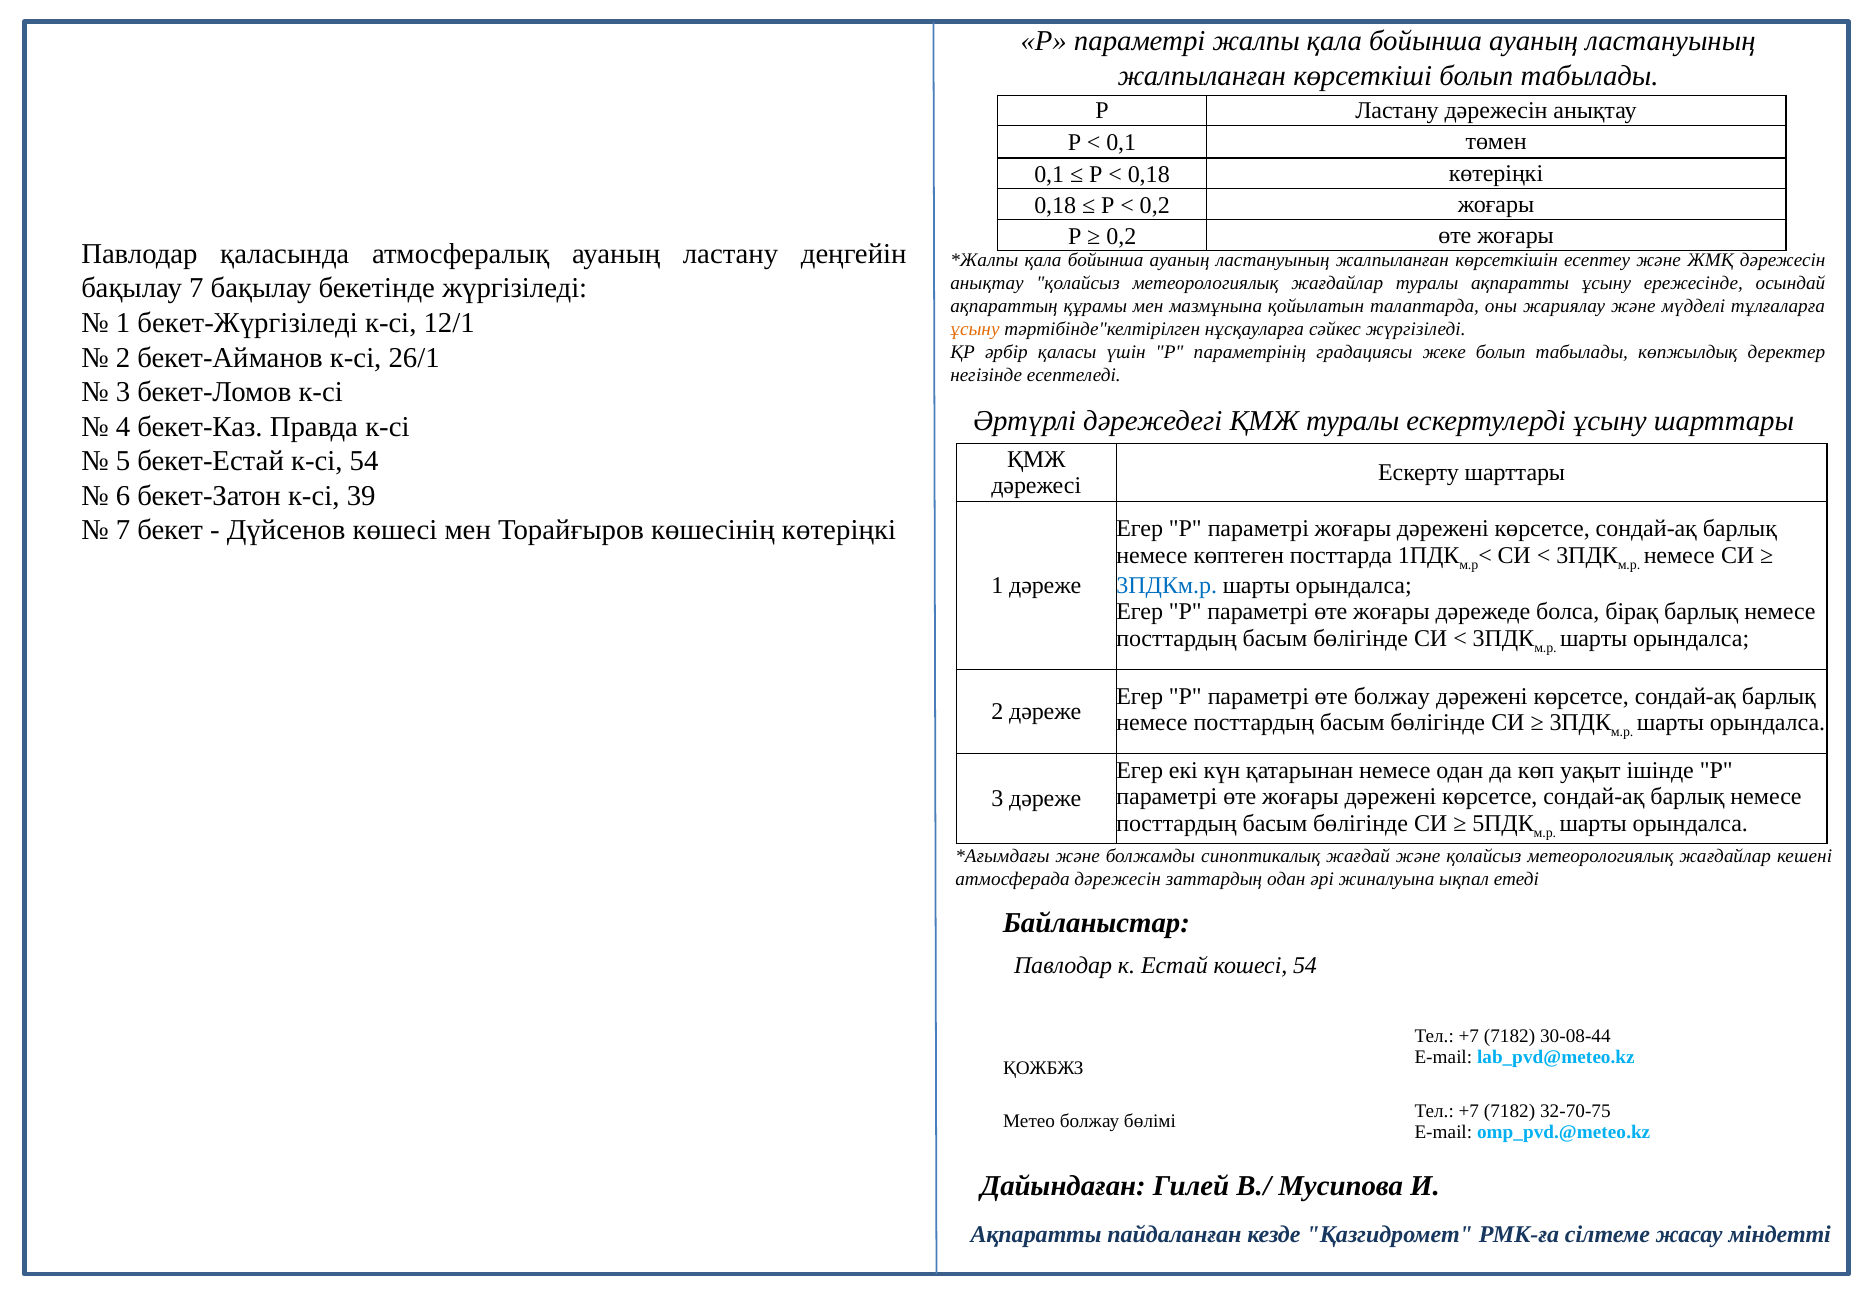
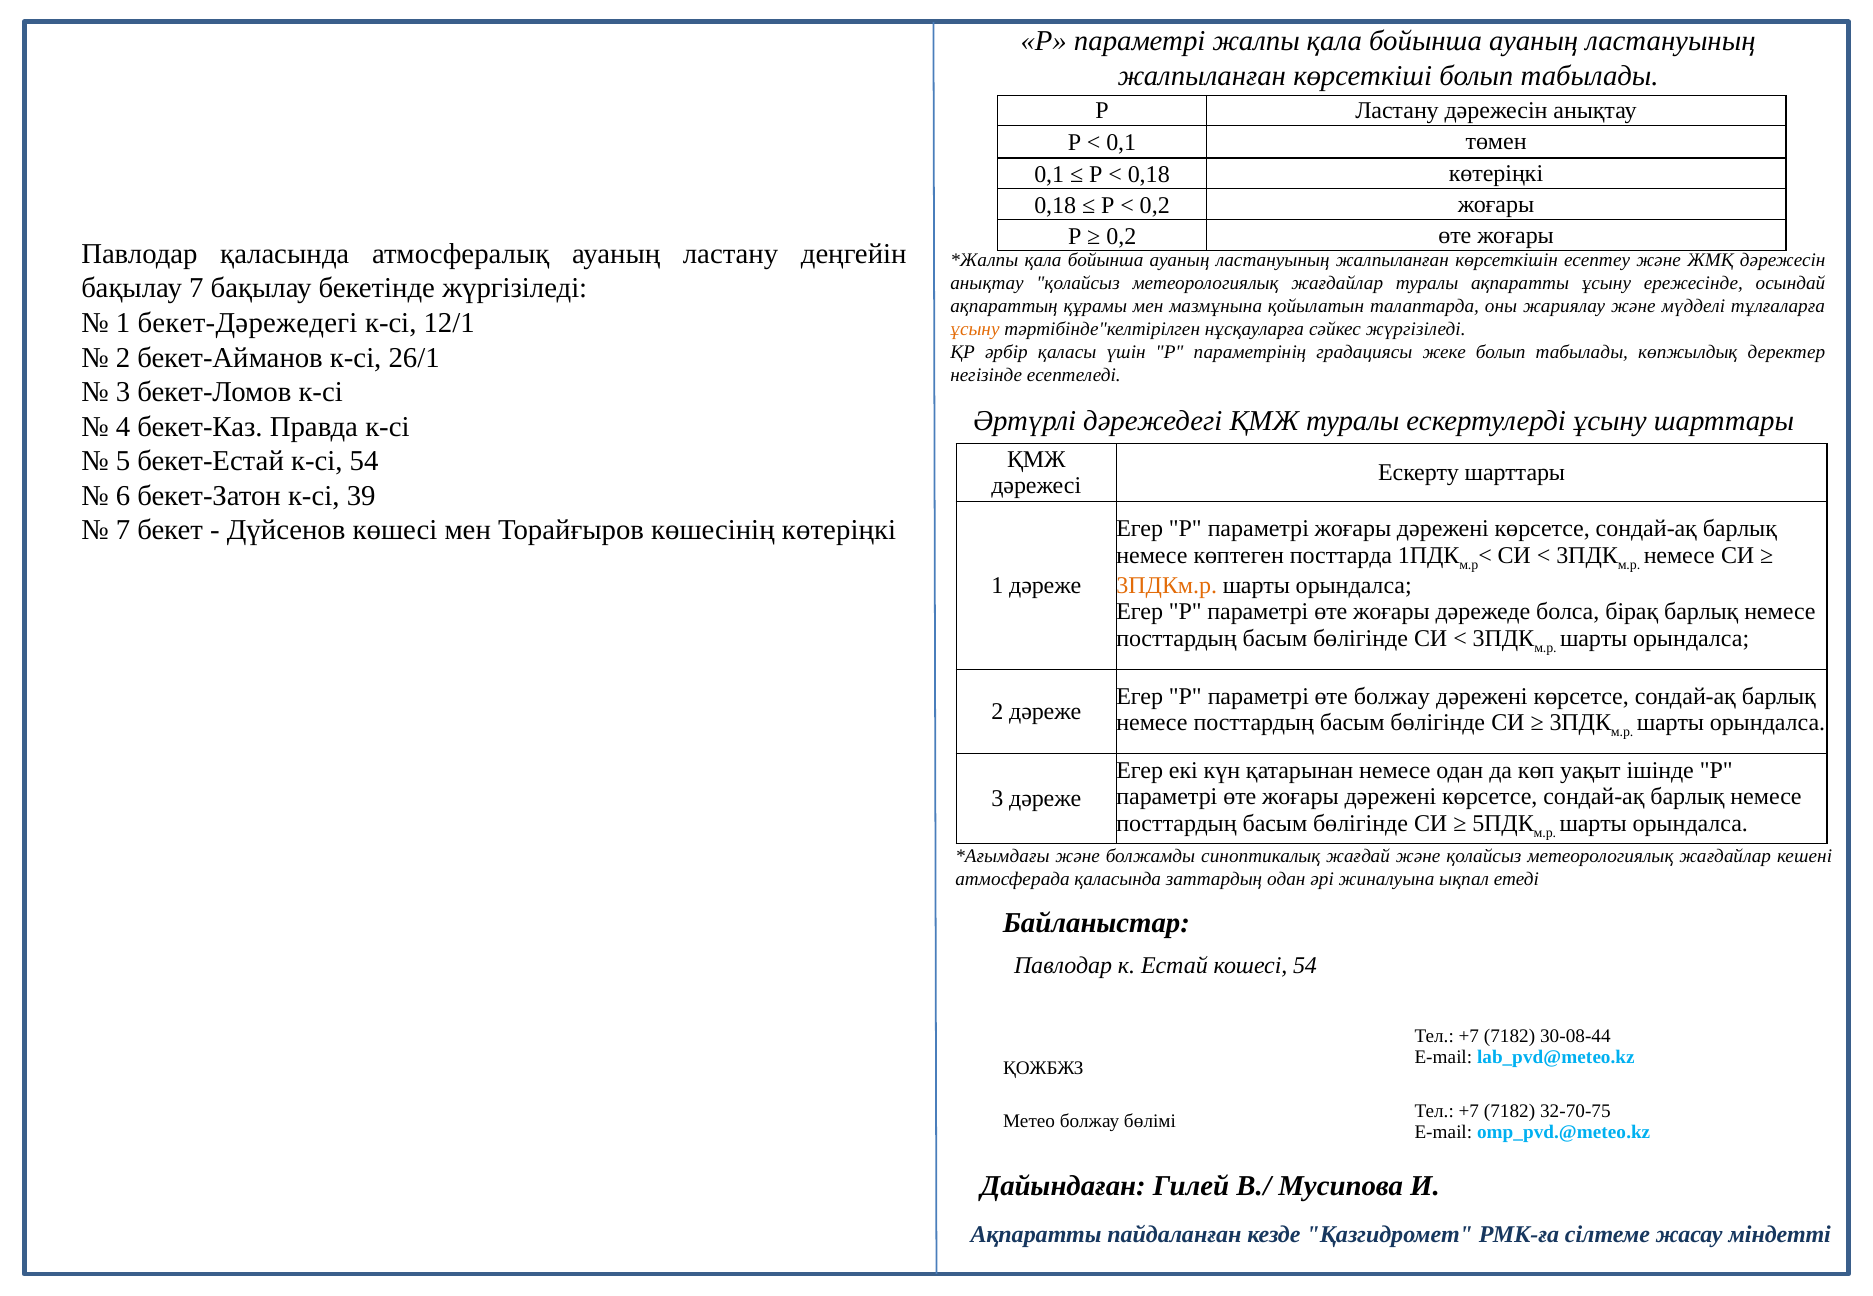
бекет-Жүргізіледі: бекет-Жүргізіледі -> бекет-Дәрежедегі (247, 323)
3ПДКм.р colour: blue -> orange (1167, 586)
атмосферада дәрежесін: дәрежесін -> қаласында (1118, 880)
